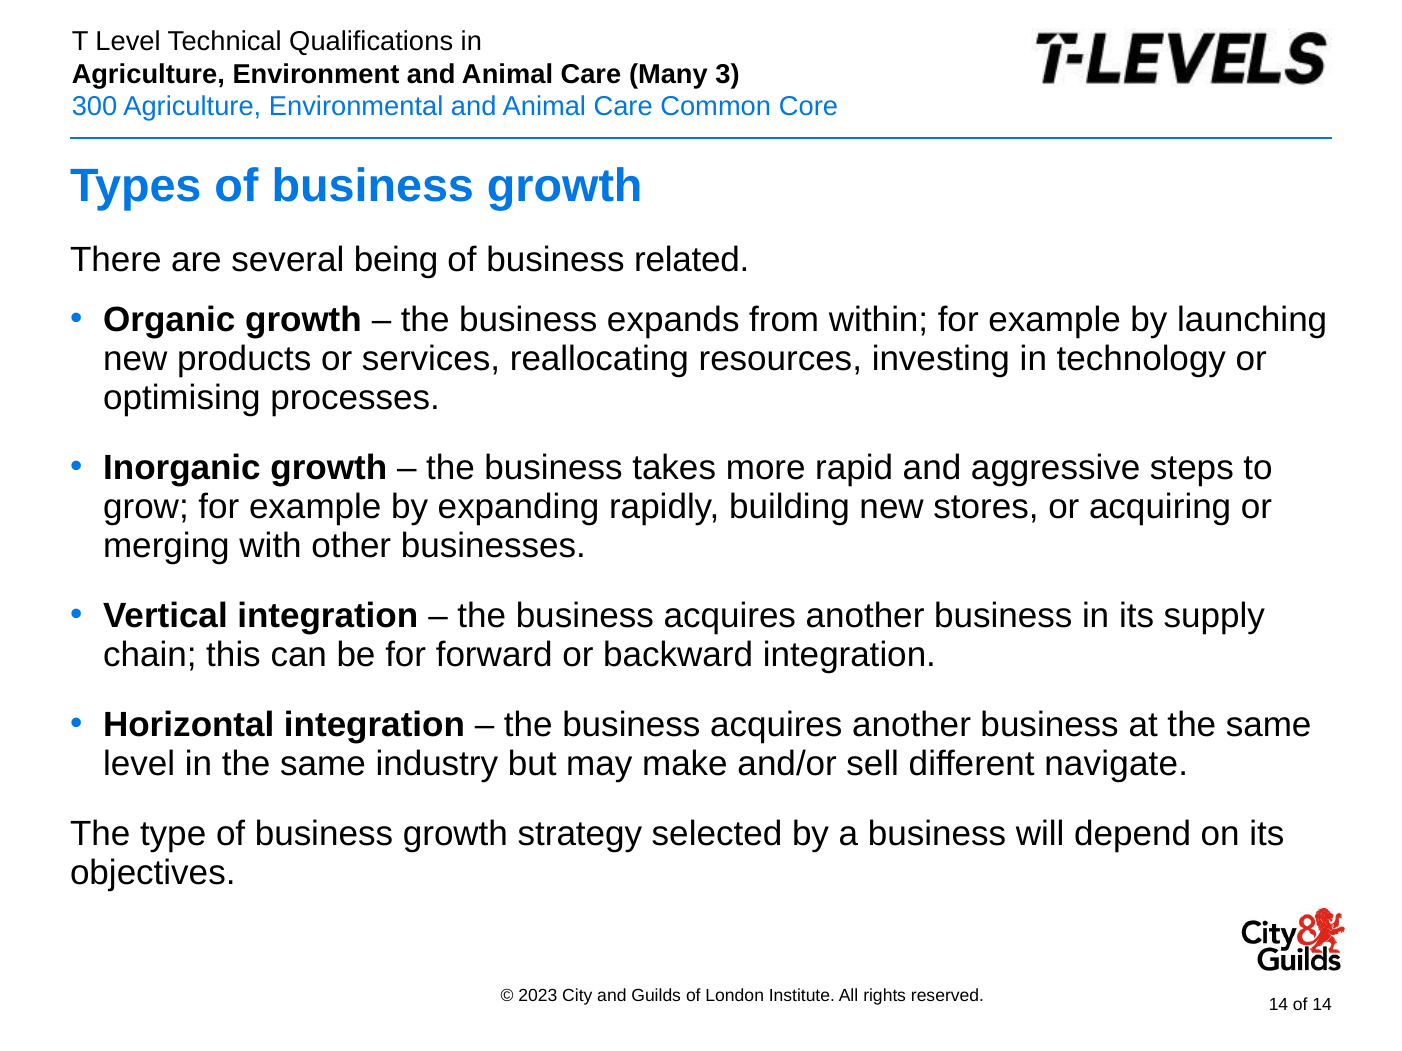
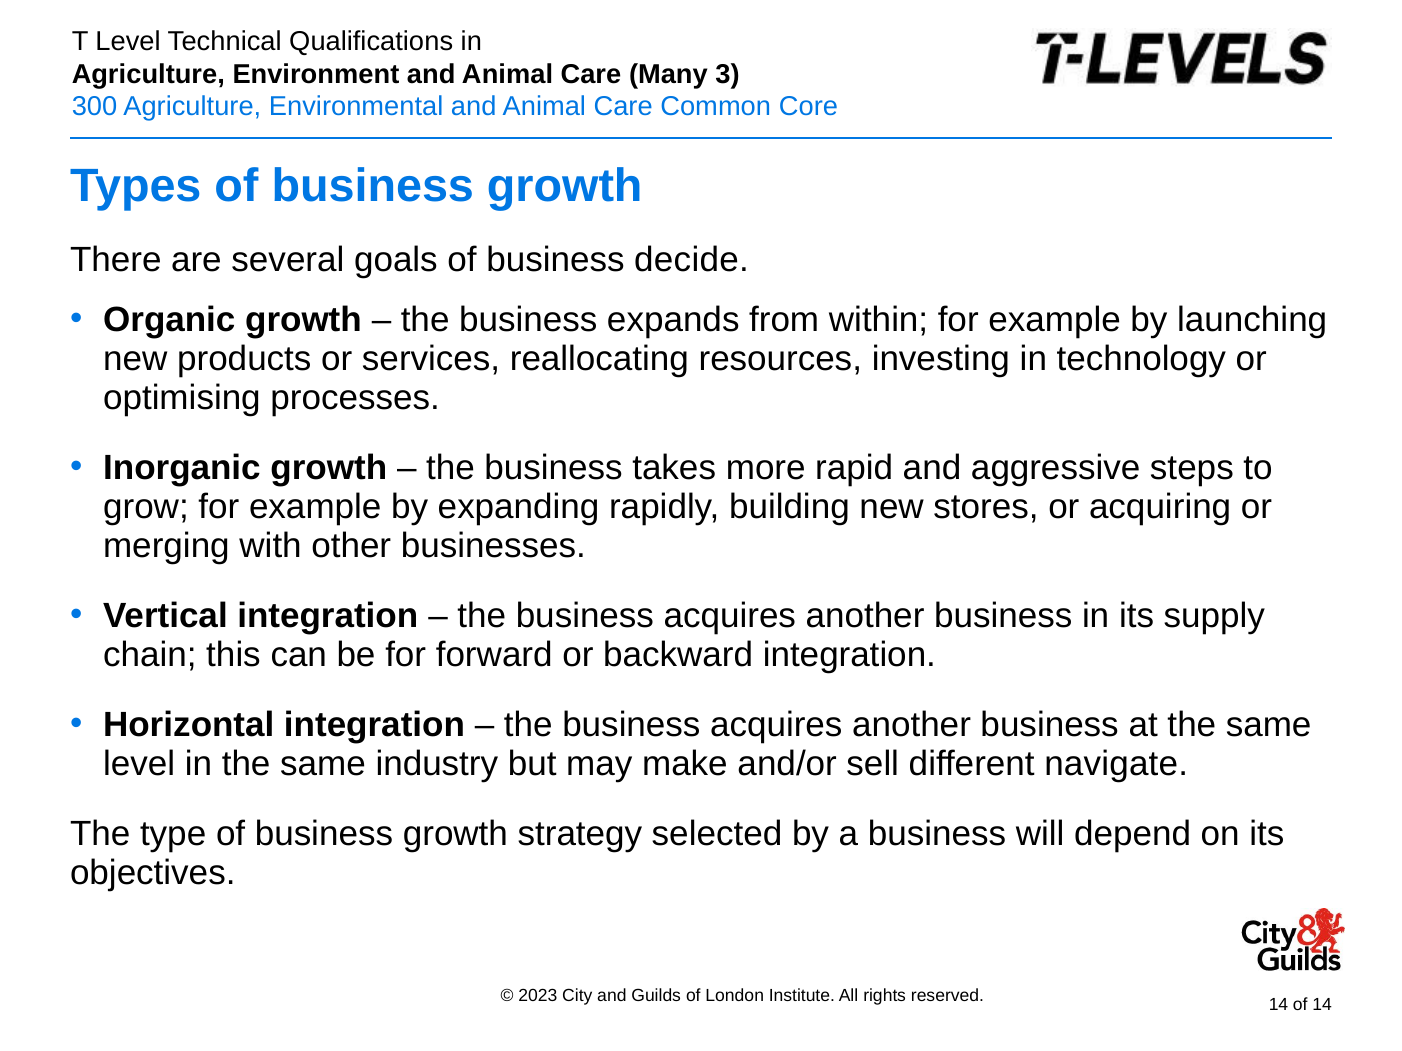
being: being -> goals (396, 260)
related: related -> decide (692, 260)
